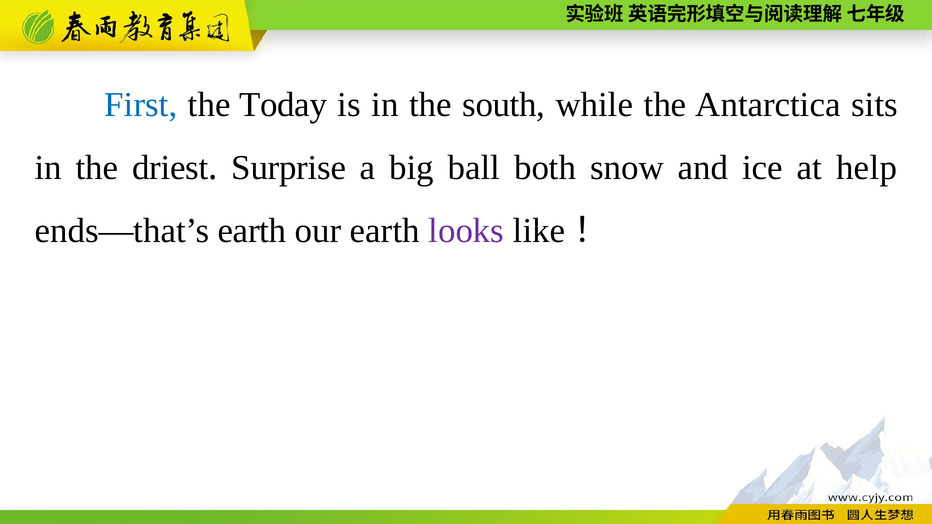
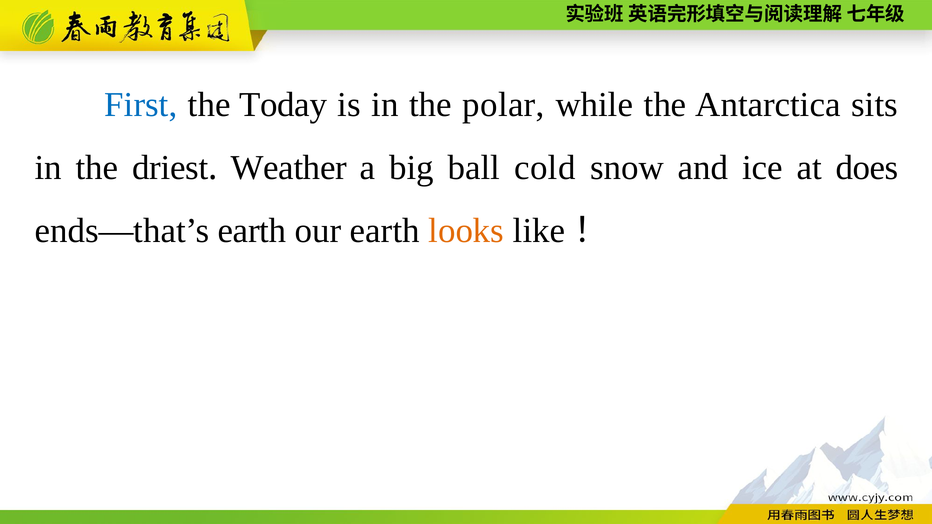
south: south -> polar (503, 105)
Surprise: Surprise -> Weather (289, 168)
both: both -> cold (545, 168)
help: help -> does (867, 168)
looks colour: purple -> orange (466, 231)
